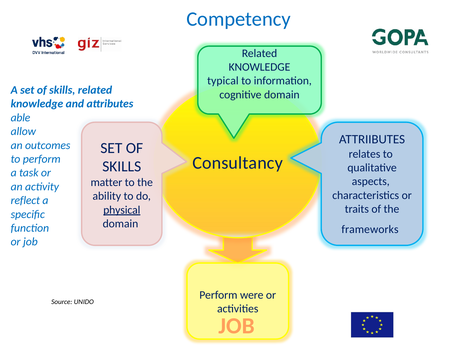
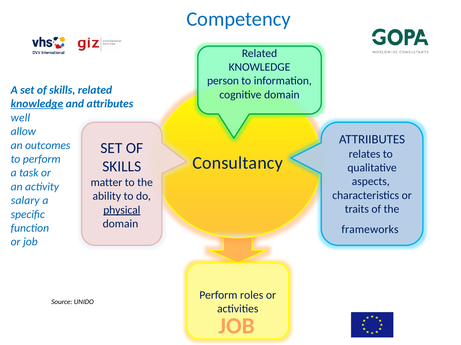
typical: typical -> person (223, 81)
knowledge underline: none -> present (37, 104)
able: able -> well (20, 118)
reflect: reflect -> salary (25, 201)
were: were -> roles (252, 296)
